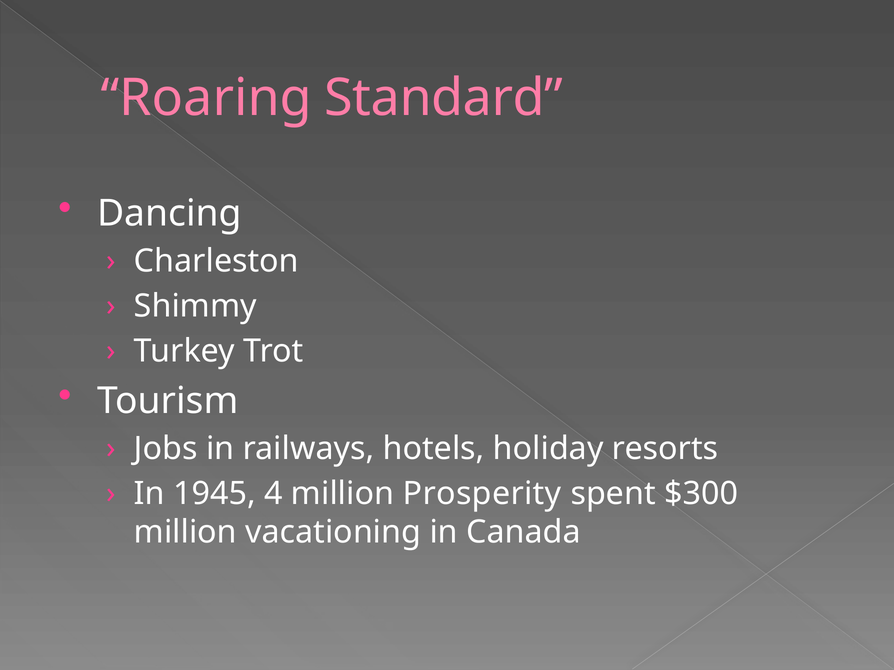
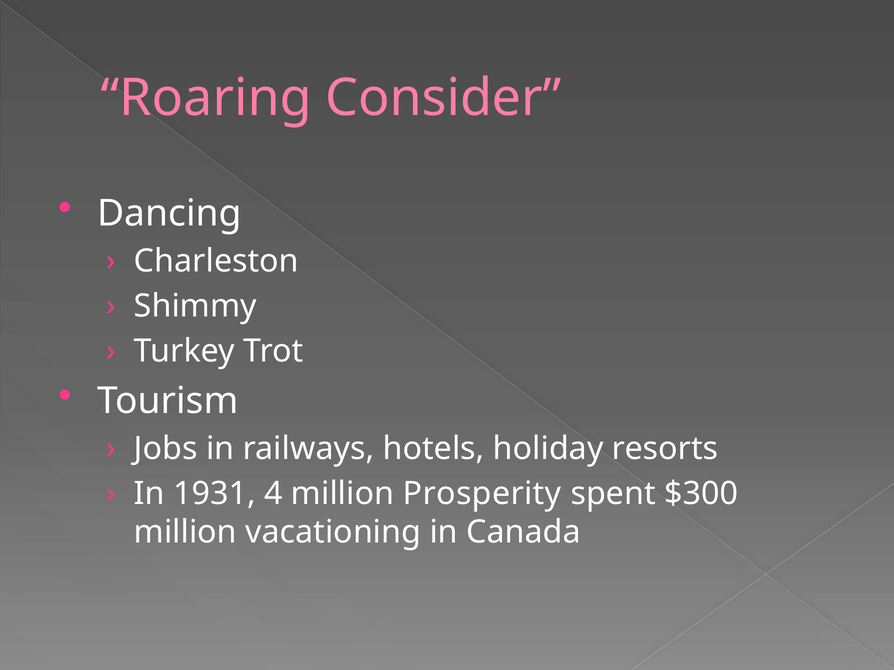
Standard: Standard -> Consider (443, 98)
1945: 1945 -> 1931 (215, 494)
